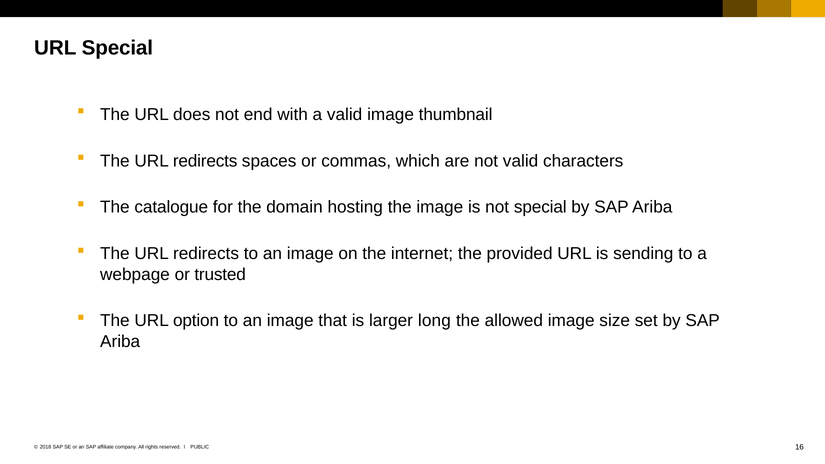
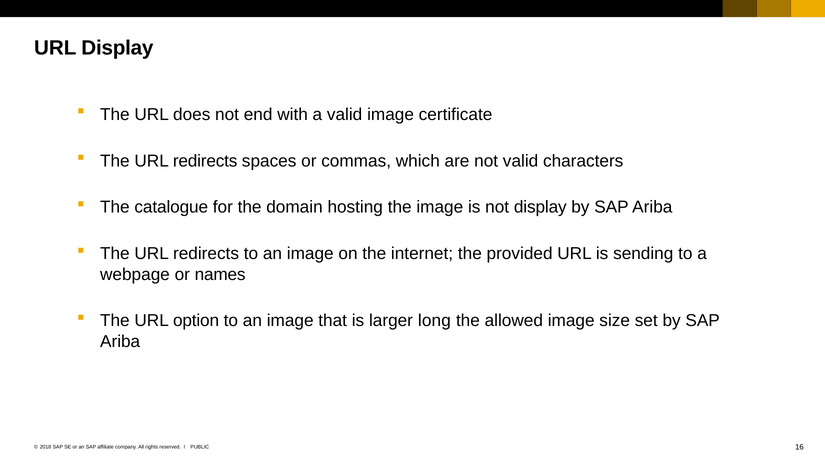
URL Special: Special -> Display (117, 48)
thumbnail: thumbnail -> certificate (456, 114)
not special: special -> display (540, 207)
trusted: trusted -> names (220, 274)
